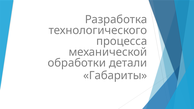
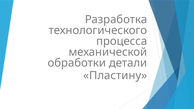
Габариты: Габариты -> Пластину (115, 75)
